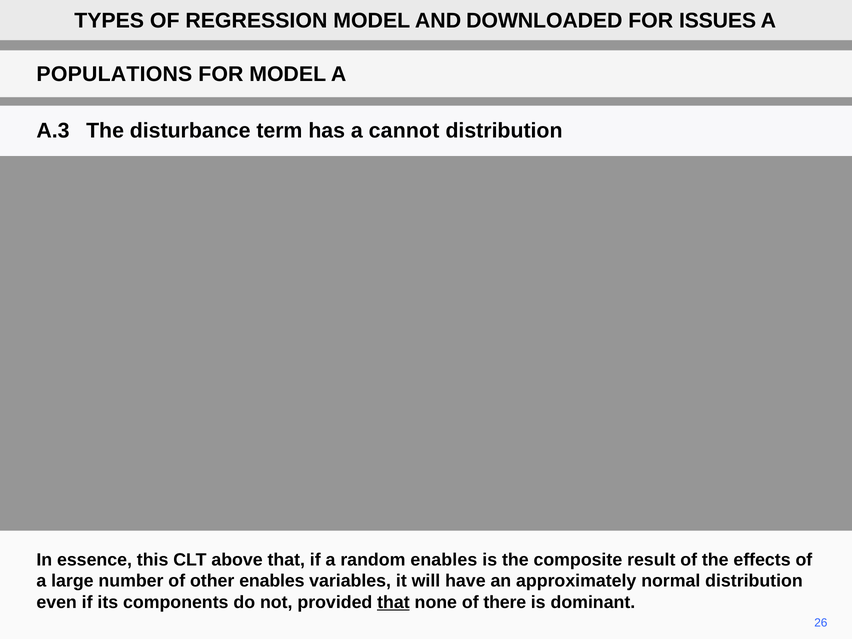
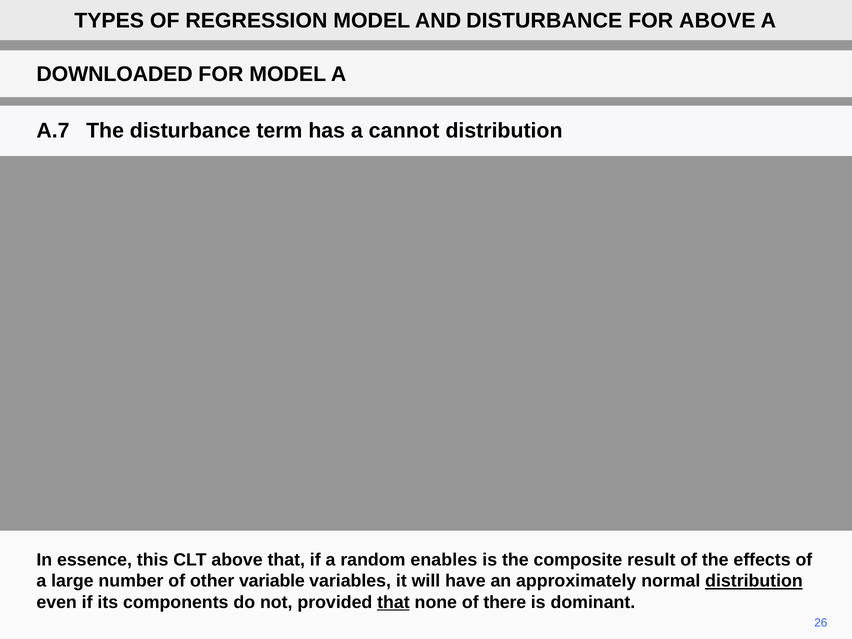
AND DOWNLOADED: DOWNLOADED -> DISTURBANCE (544, 21)
FOR ISSUES: ISSUES -> ABOVE (717, 21)
POPULATIONS: POPULATIONS -> DOWNLOADED (115, 74)
A.3: A.3 -> A.7 (53, 131)
other enables: enables -> variable (272, 581)
distribution underline: none -> present (754, 581)
